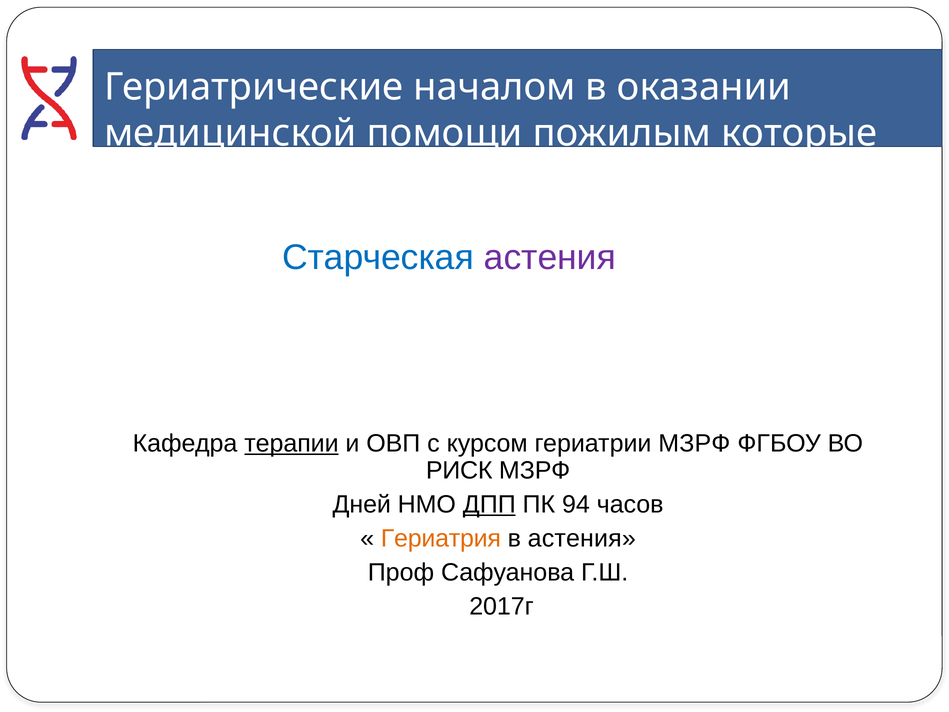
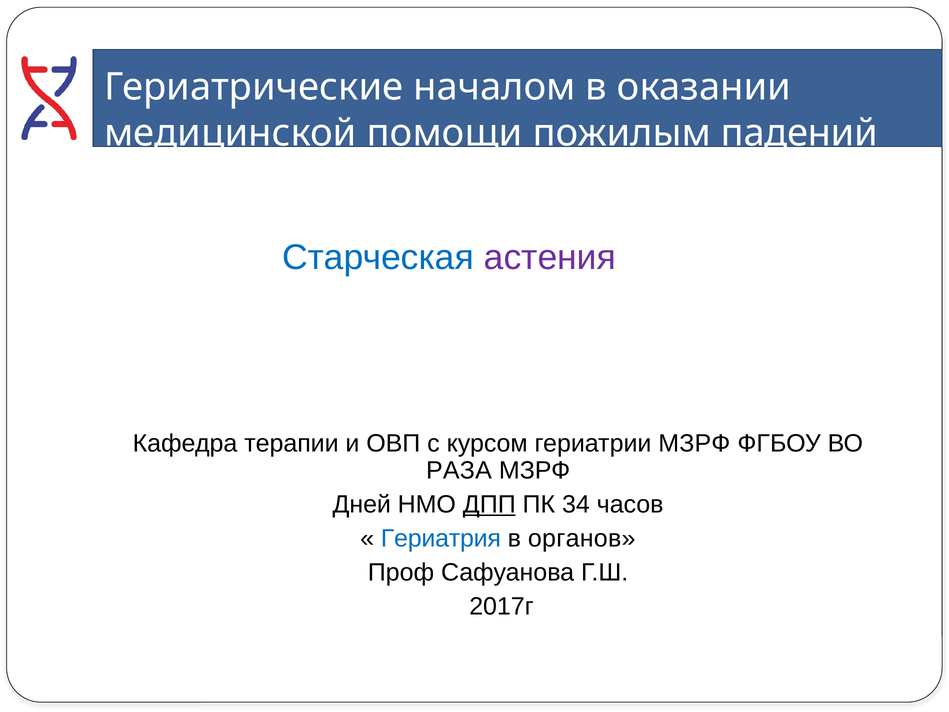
которые: которые -> падений (799, 133)
терапии underline: present -> none (291, 443)
РИСК: РИСК -> РАЗА (459, 470)
94: 94 -> 34 (576, 504)
Гериатрия colour: orange -> blue (441, 538)
в астения: астения -> органов (582, 538)
